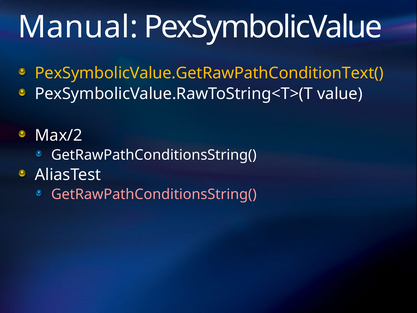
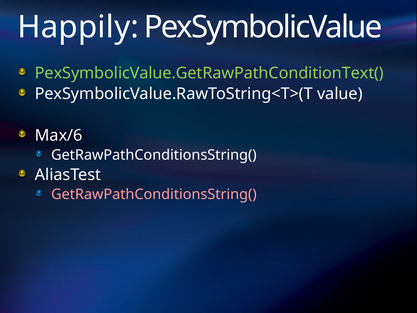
Manual: Manual -> Happily (78, 27)
PexSymbolicValue.GetRawPathConditionText( colour: yellow -> light green (209, 73)
Max/2: Max/2 -> Max/6 (59, 135)
